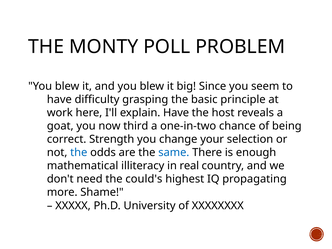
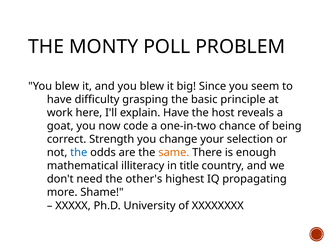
third: third -> code (136, 126)
same colour: blue -> orange (174, 153)
real: real -> title (189, 166)
could's: could's -> other's (144, 179)
